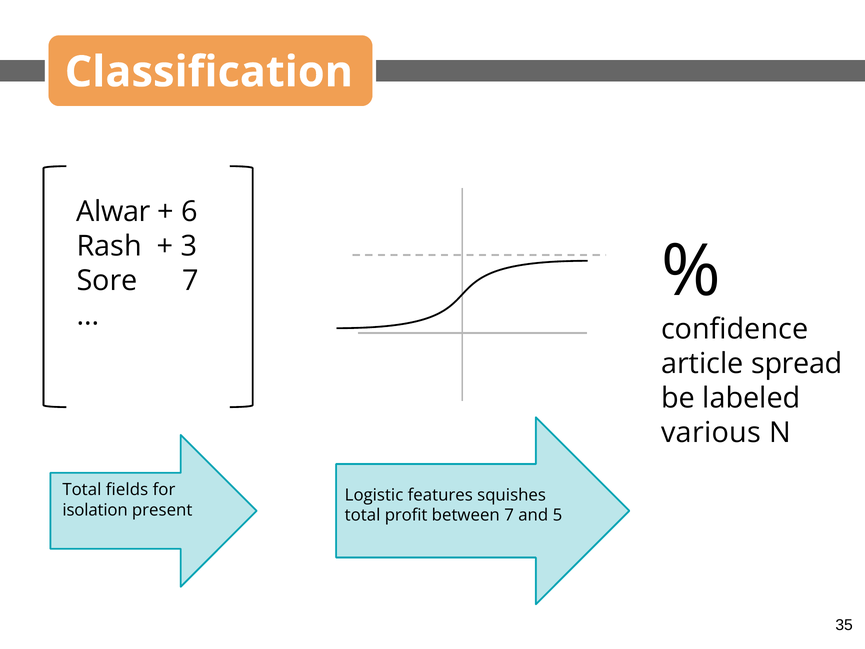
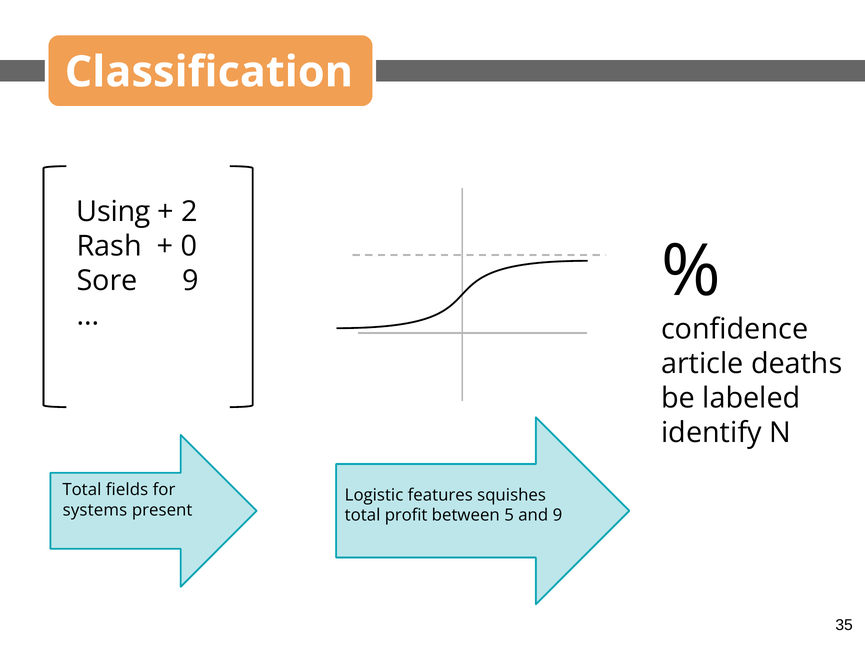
Alwar: Alwar -> Using (113, 211)
6: 6 -> 2 (190, 211)
3: 3 -> 0 (189, 246)
Sore 7: 7 -> 9 (191, 281)
spread: spread -> deaths (797, 363)
various: various -> identify (711, 433)
isolation: isolation -> systems (95, 510)
between 7: 7 -> 5 (509, 515)
and 5: 5 -> 9 (557, 515)
